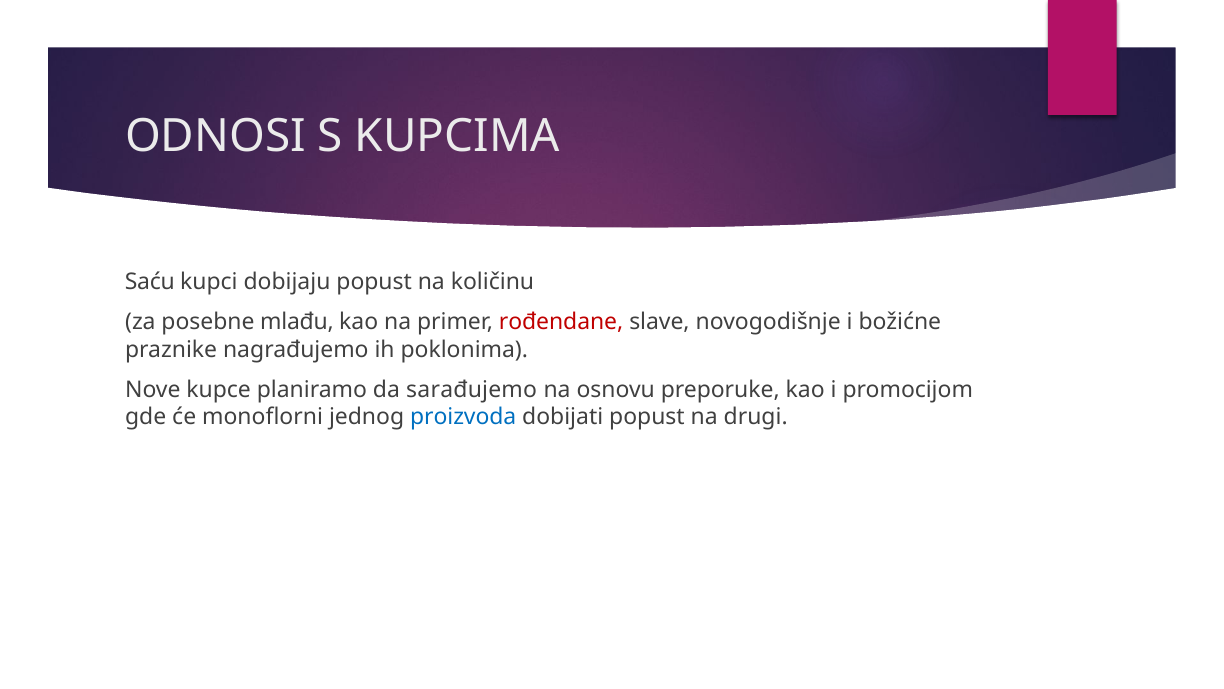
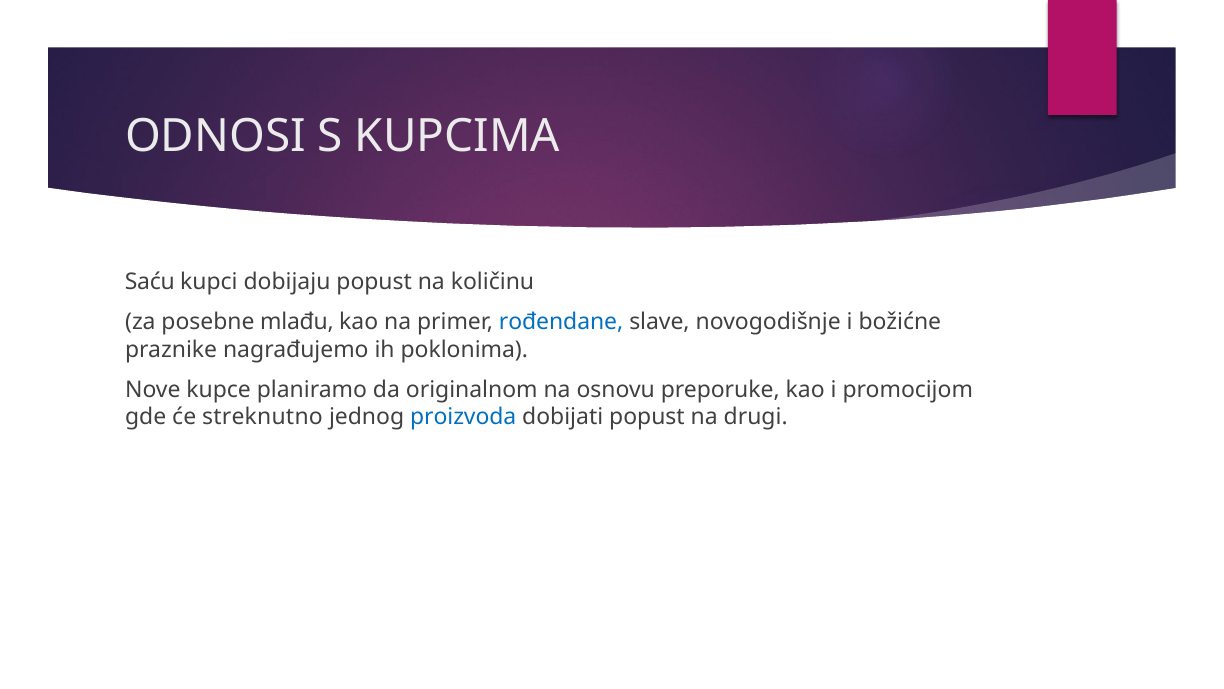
rođendane colour: red -> blue (561, 322)
sarađujemo: sarađujemo -> originalnom (472, 389)
monoflorni: monoflorni -> streknutno (262, 417)
